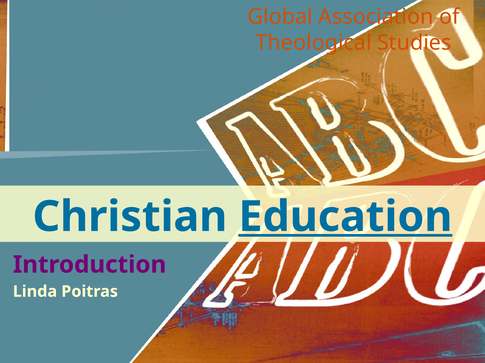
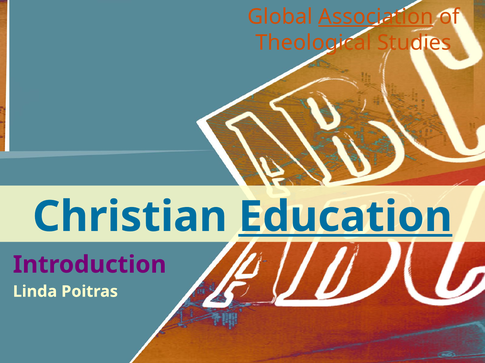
Association underline: none -> present (376, 17)
